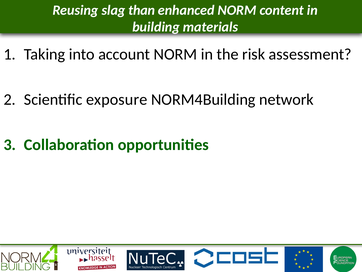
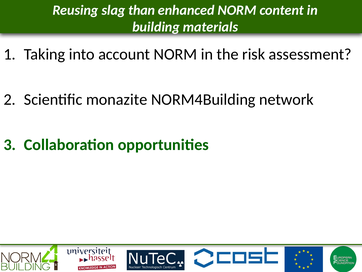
exposure: exposure -> monazite (117, 99)
